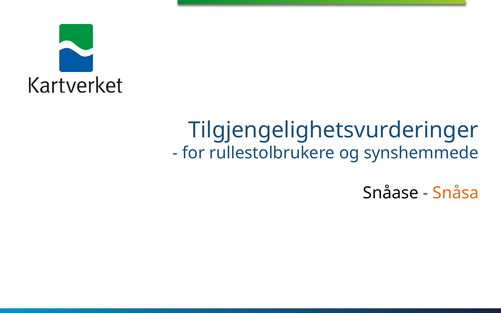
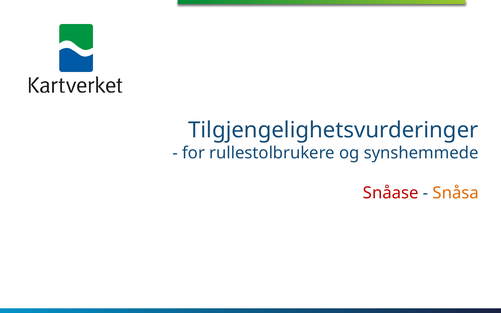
Snåase colour: black -> red (391, 193)
